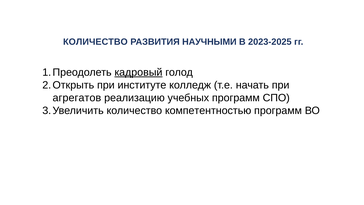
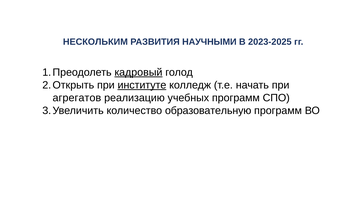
КОЛИЧЕСТВО: КОЛИЧЕСТВО -> НЕСКОЛЬКИМ (95, 42)
институте underline: none -> present (142, 85)
компетентностью: компетентностью -> образовательную (208, 110)
